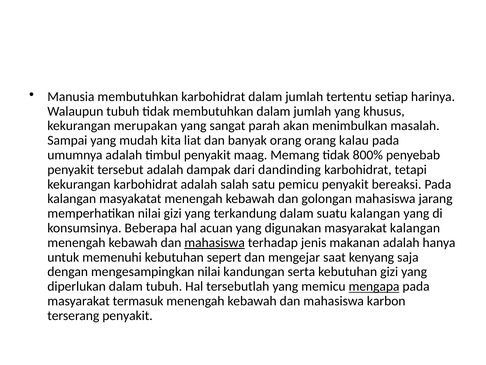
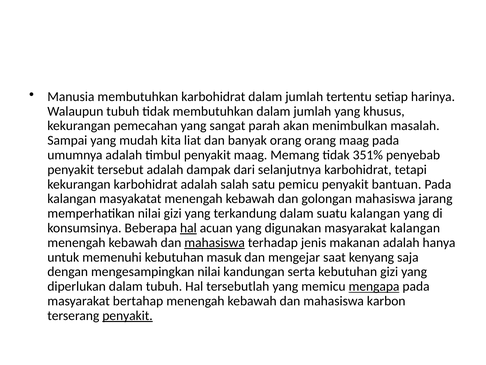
merupakan: merupakan -> pemecahan (146, 126)
orang kalau: kalau -> maag (354, 140)
800%: 800% -> 351% (368, 155)
dandinding: dandinding -> selanjutnya (290, 169)
bereaksi: bereaksi -> bantuan (397, 184)
hal underline: none -> present (188, 228)
sepert: sepert -> masuk (224, 257)
termasuk: termasuk -> bertahap (138, 301)
penyakit underline: none -> present (128, 315)
